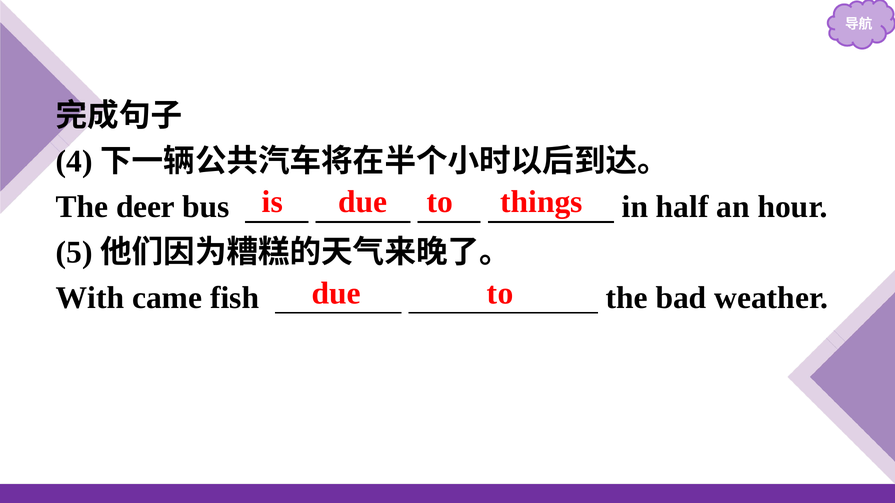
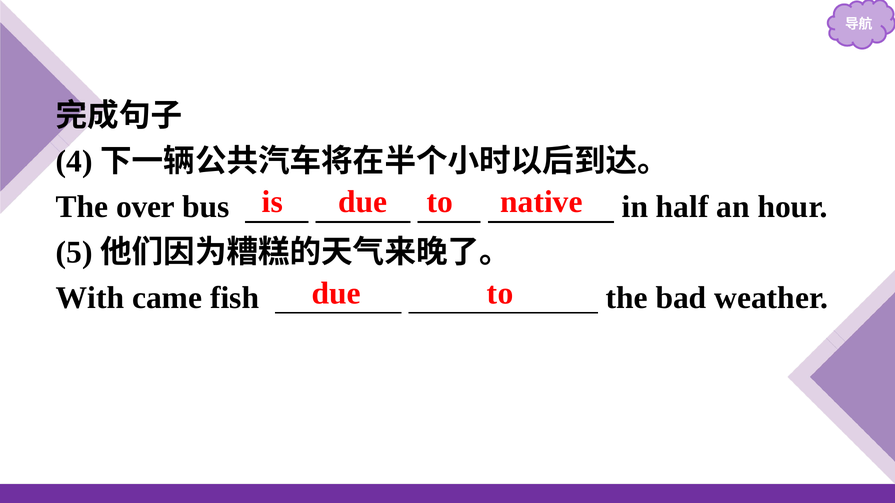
things: things -> native (542, 202)
deer: deer -> over (145, 207)
